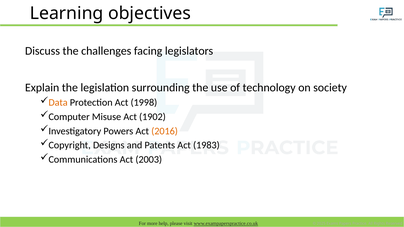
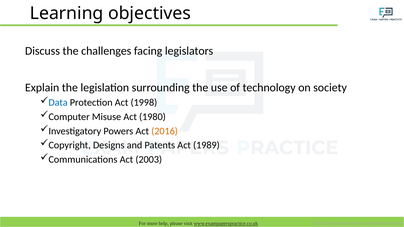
Data colour: orange -> blue (58, 103)
1902: 1902 -> 1980 (152, 117)
1983: 1983 -> 1989 (206, 145)
